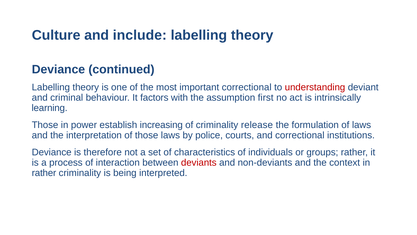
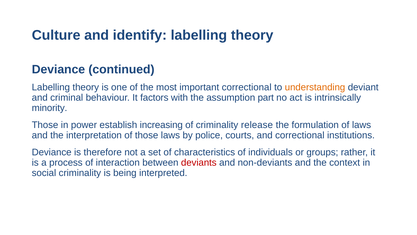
include: include -> identify (140, 35)
understanding colour: red -> orange (315, 87)
first: first -> part (266, 98)
learning: learning -> minority (50, 108)
rather: rather -> social (44, 173)
